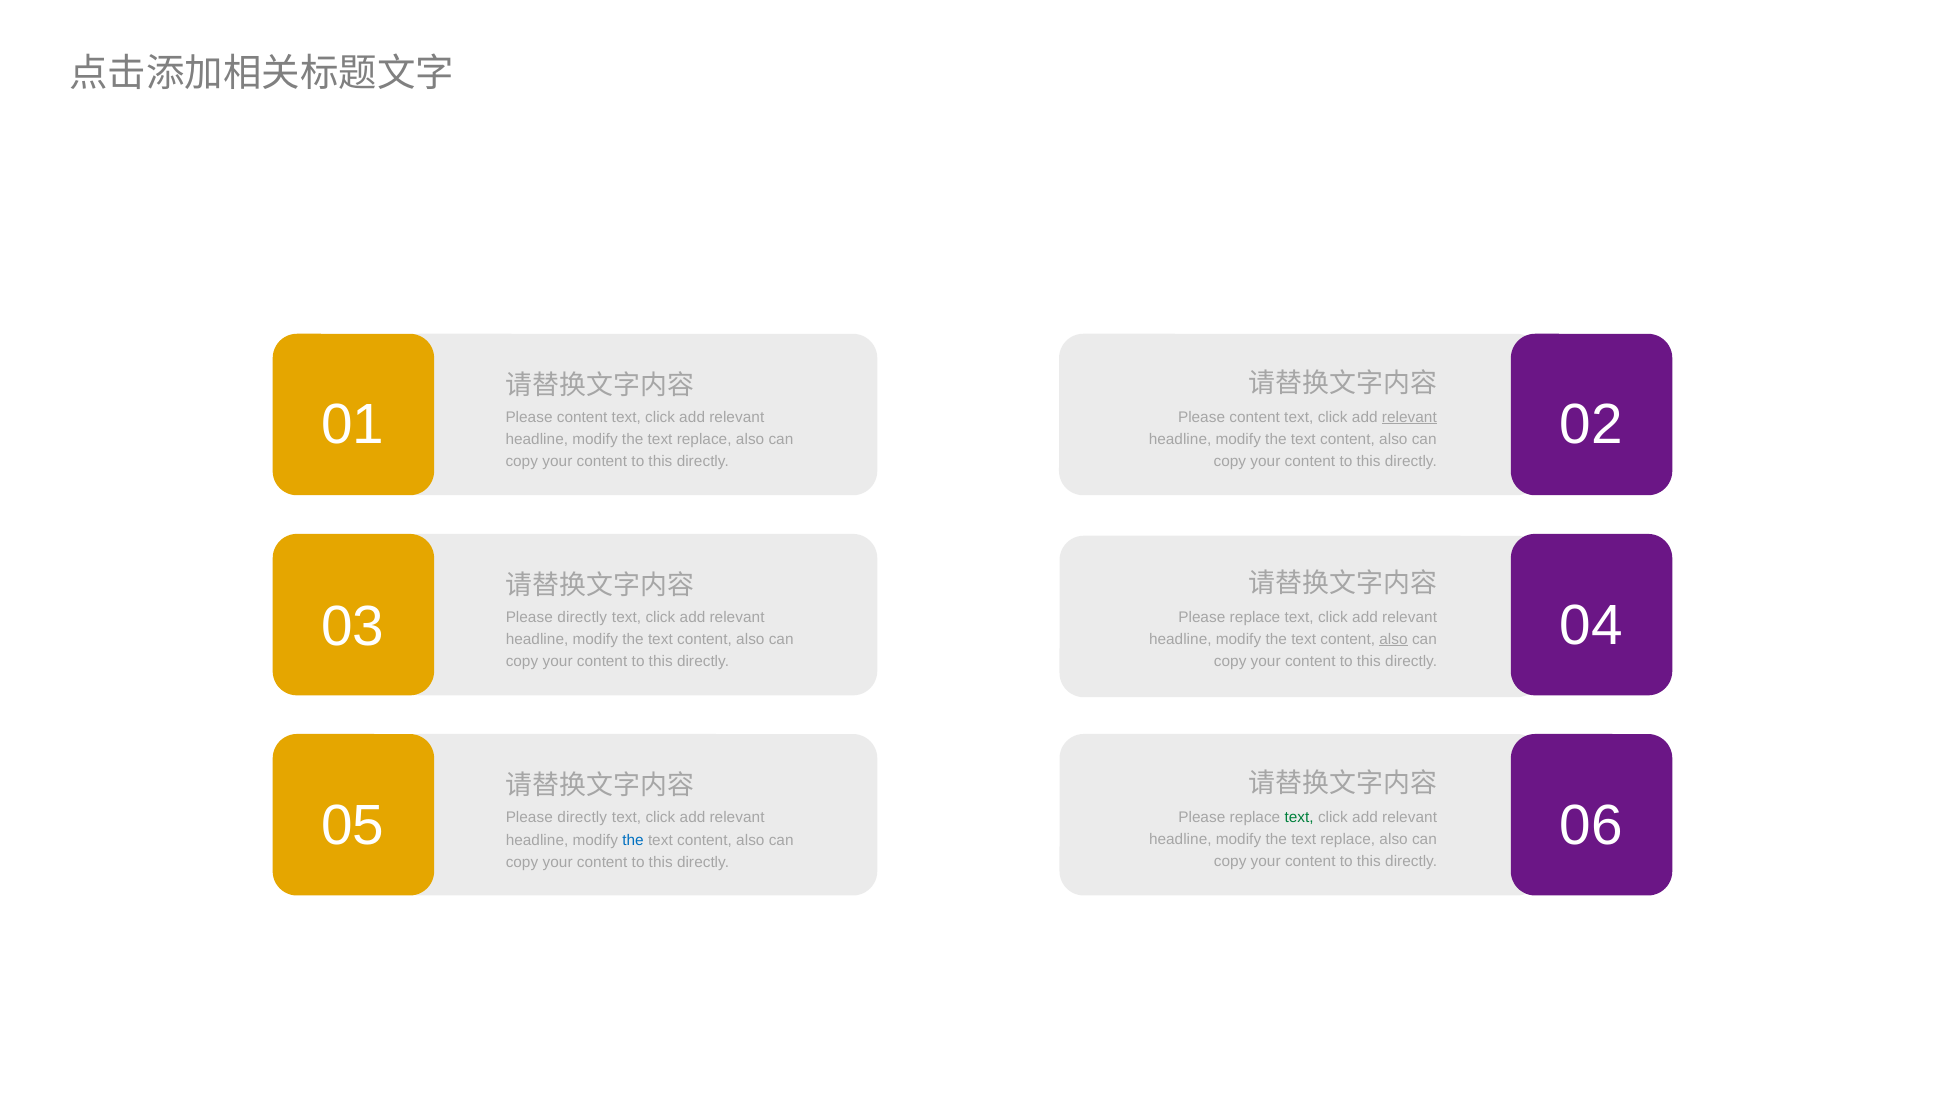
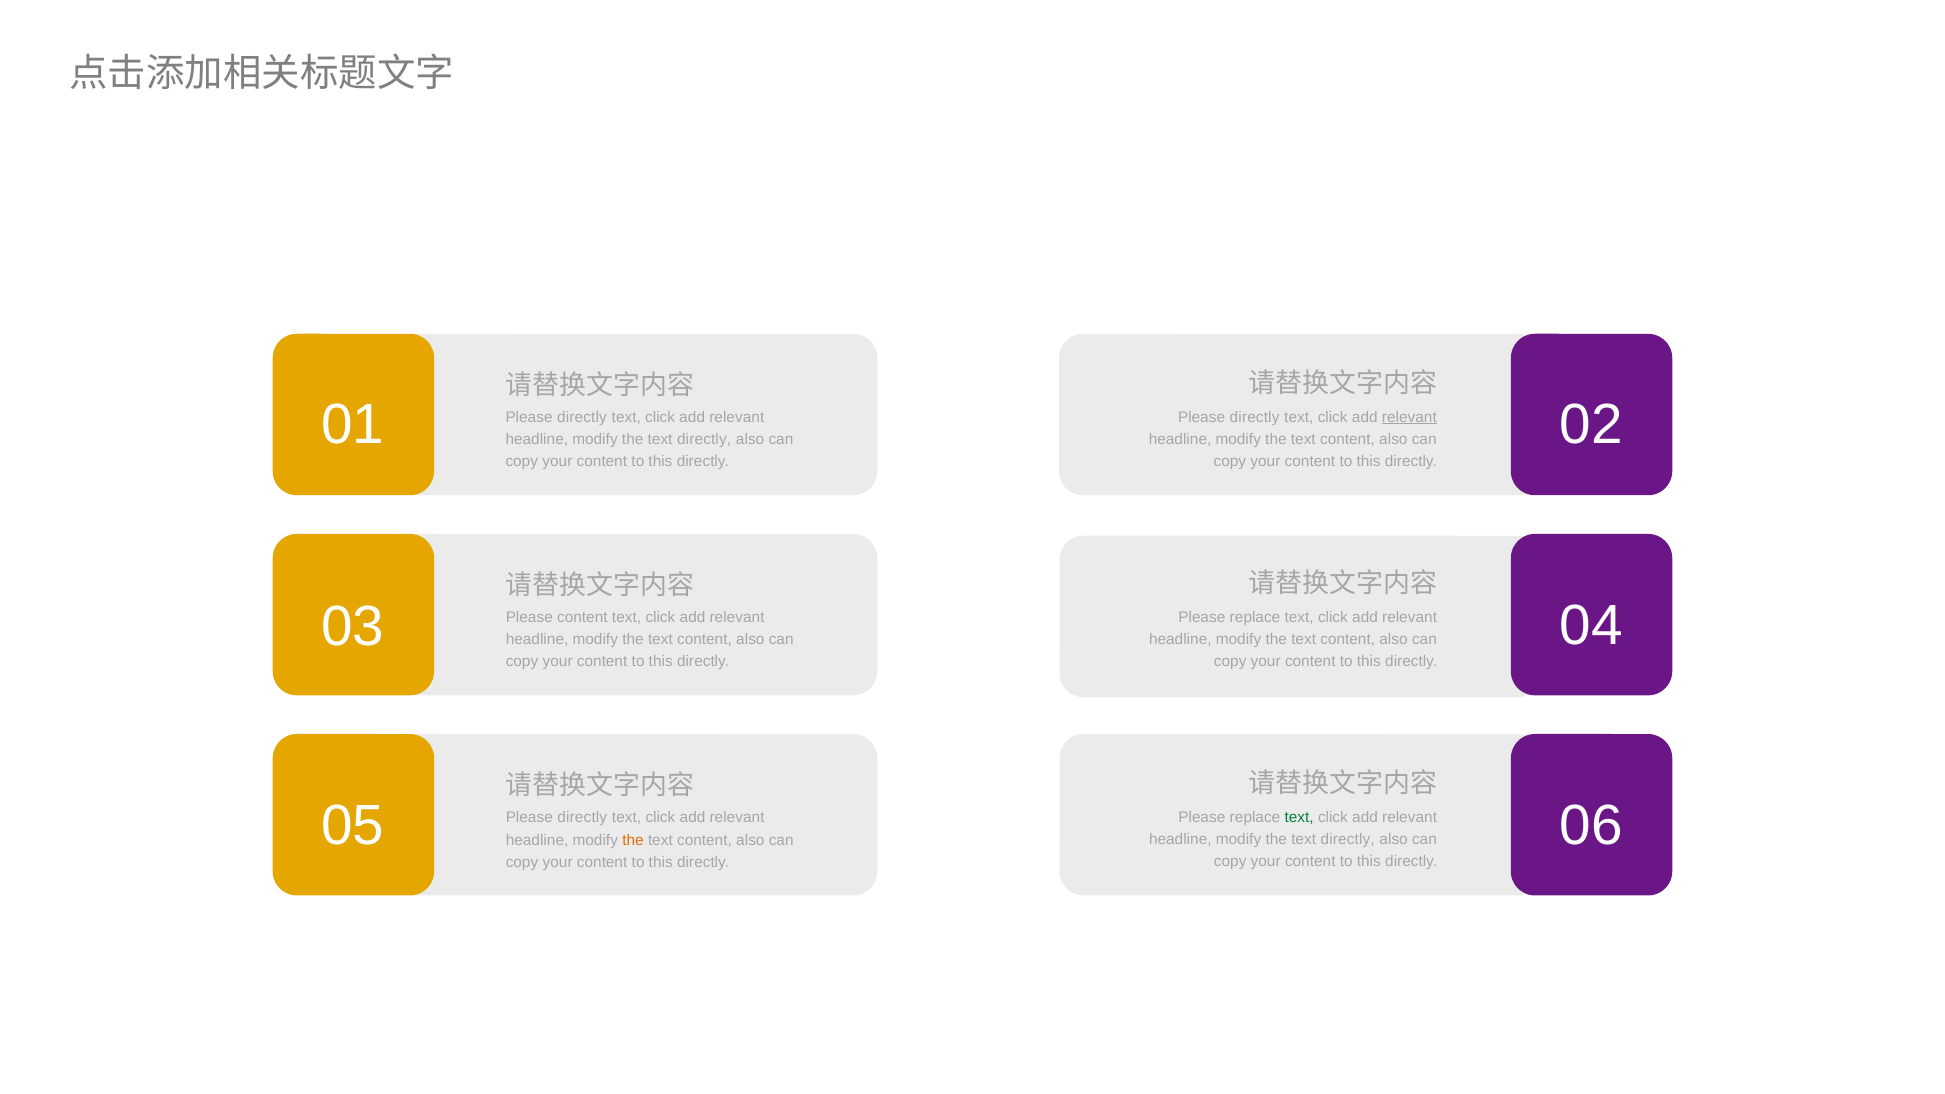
content: content -> directly (1255, 417)
content: content -> directly (582, 418)
replace: replace -> directly (704, 440)
directly: directly -> content (582, 618)
also underline: present -> none (1394, 639)
replace: replace -> directly (1348, 839)
the colour: blue -> orange (633, 840)
